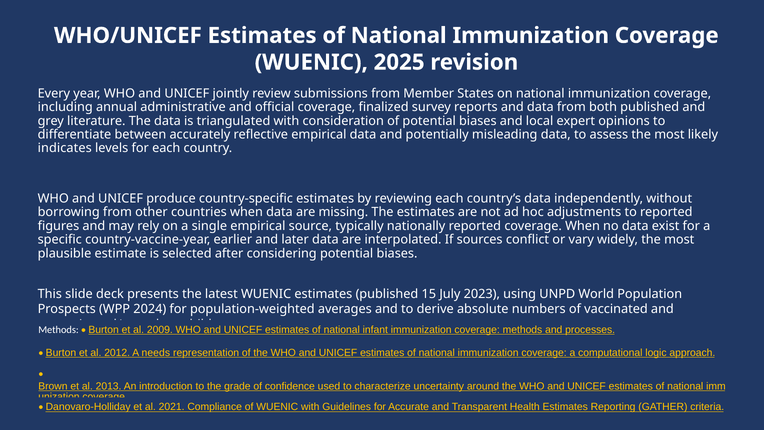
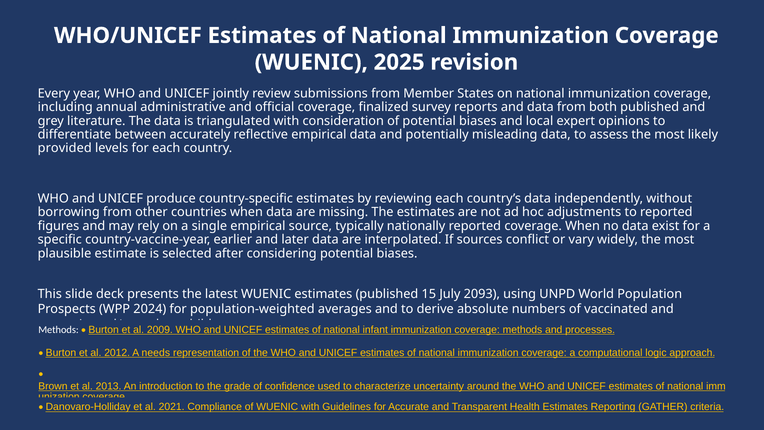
indicates: indicates -> provided (65, 148)
2023: 2023 -> 2093 (482, 294)
